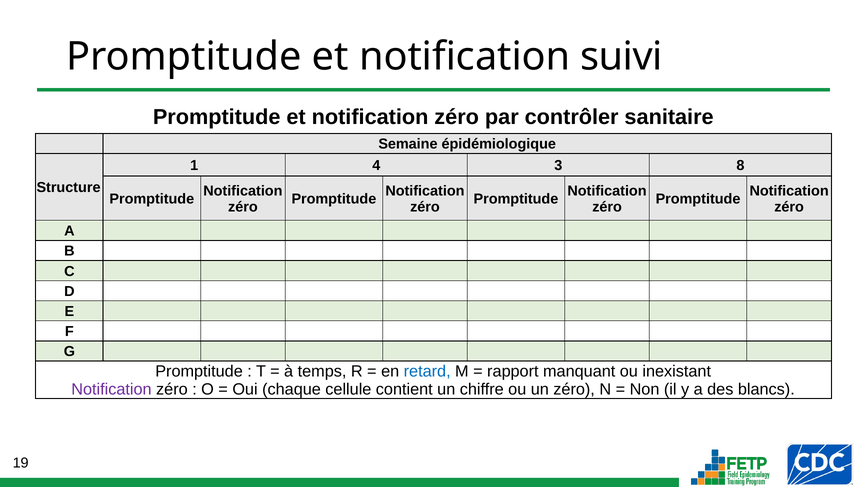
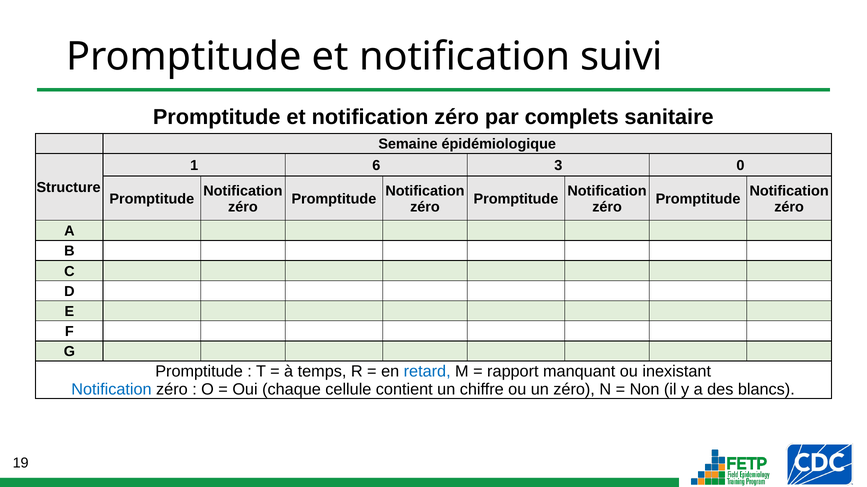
contrôler: contrôler -> complets (572, 117)
4: 4 -> 6 (376, 166)
8: 8 -> 0 (740, 166)
Notification colour: purple -> blue (111, 390)
